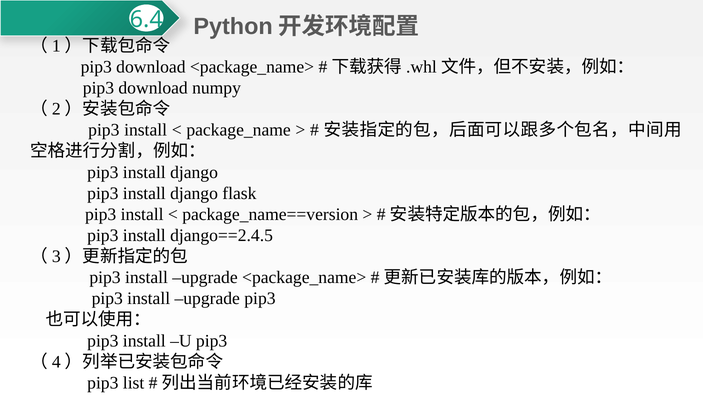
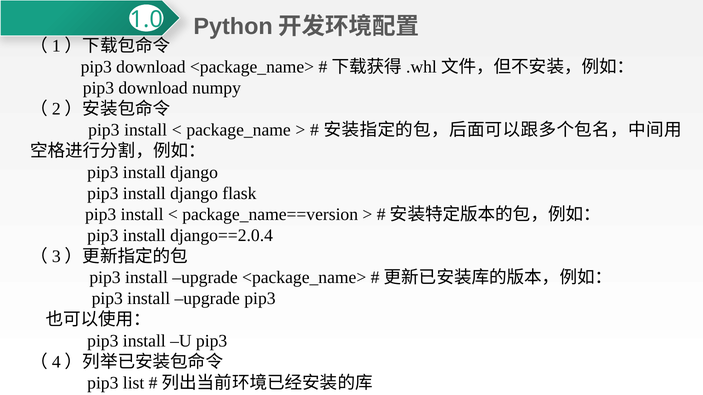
6.4: 6.4 -> 1.0 (146, 20)
django==2.4.5: django==2.4.5 -> django==2.0.4 (222, 236)
